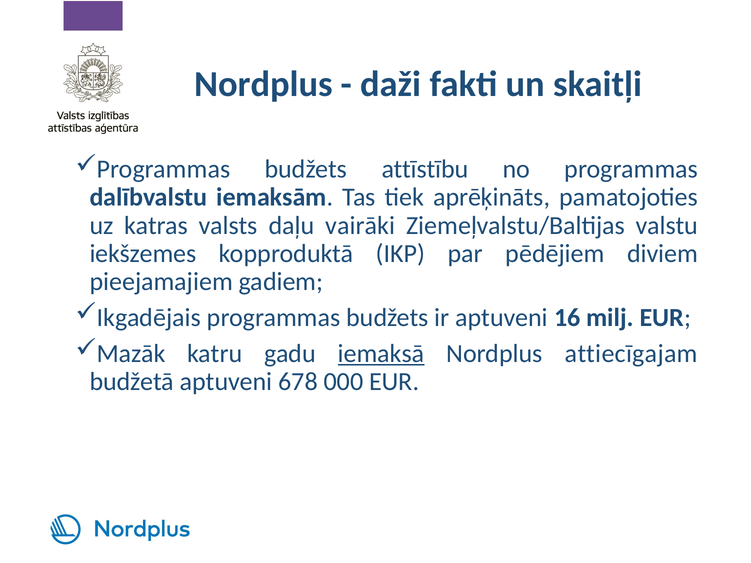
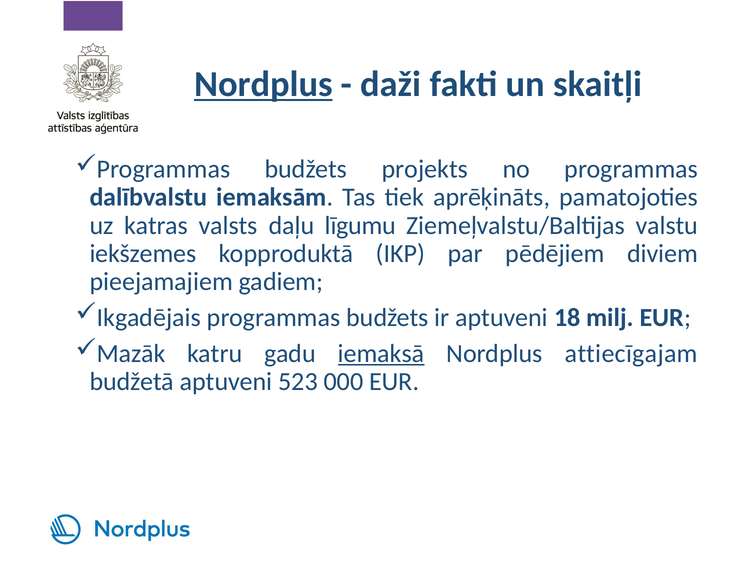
Nordplus underline: none -> present (263, 84)
attīstību: attīstību -> projekts (425, 169)
vairāki: vairāki -> līgumu (360, 226)
16: 16 -> 18 (567, 318)
678: 678 -> 523 (298, 382)
